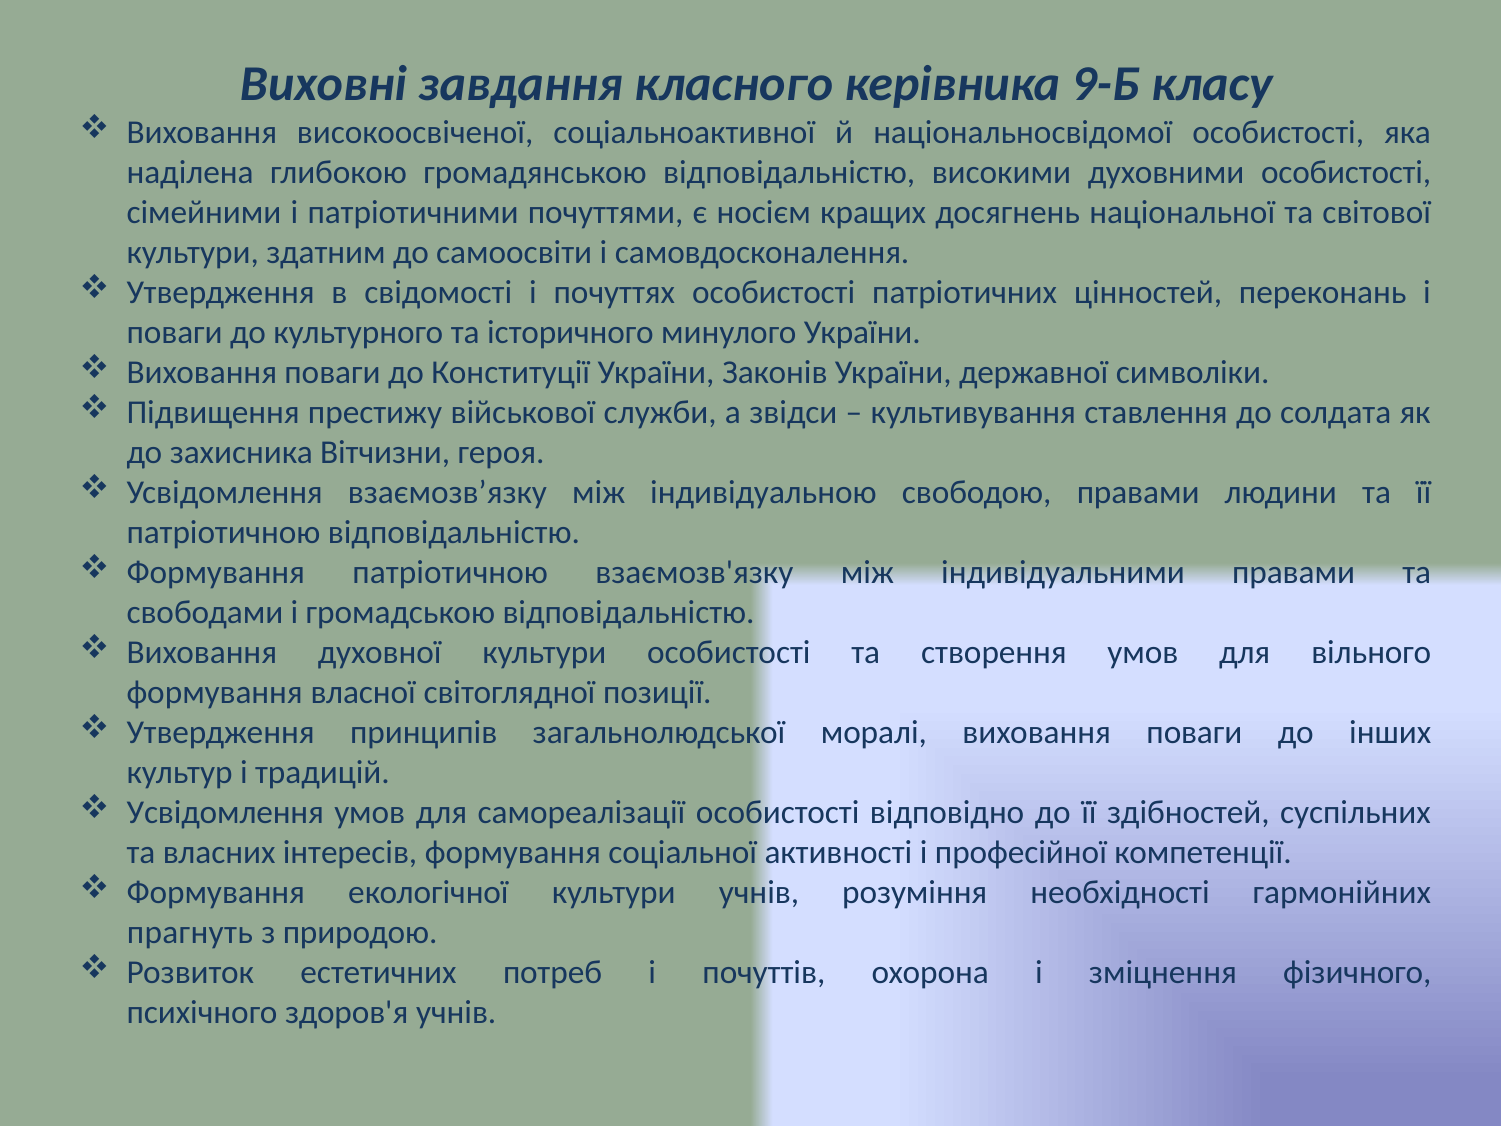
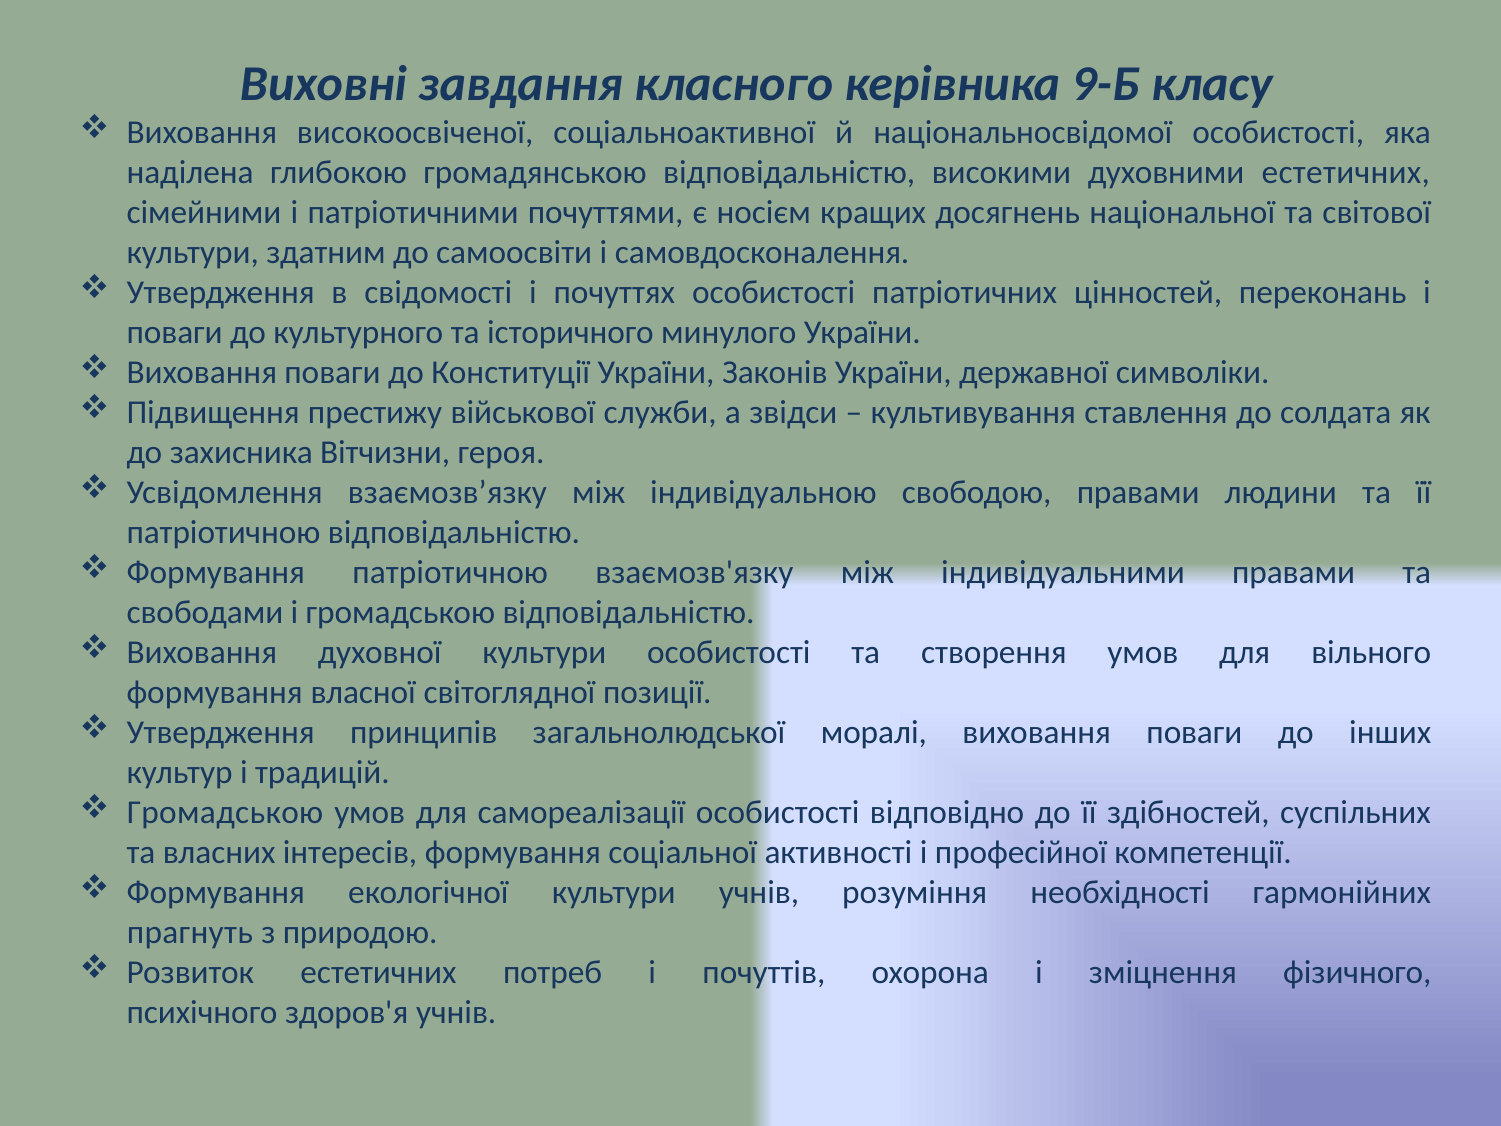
духовними особистості: особистості -> естетичних (1346, 173)
Усвідомлення: Усвідомлення -> Громадською (225, 813)
